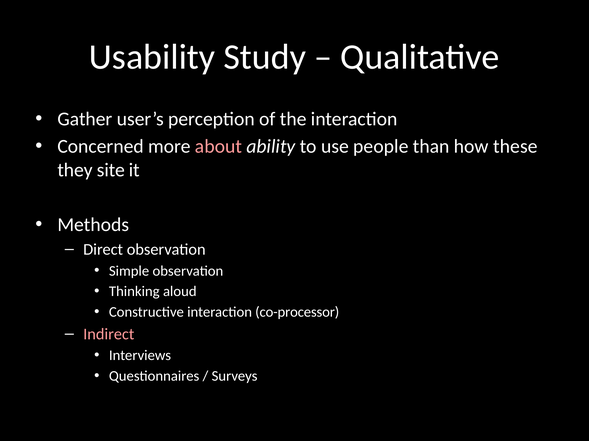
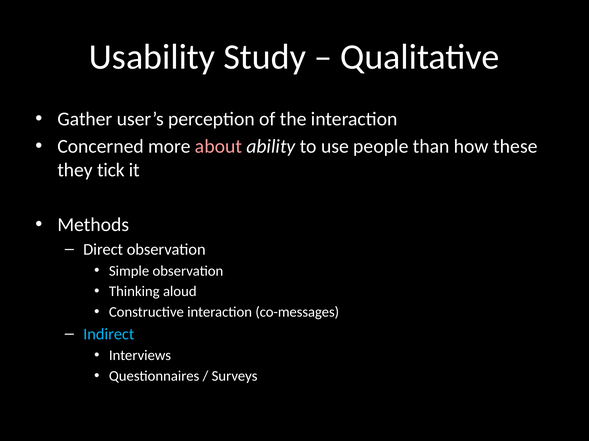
site: site -> tick (111, 170)
co-processor: co-processor -> co-messages (297, 313)
Indirect colour: pink -> light blue (109, 335)
